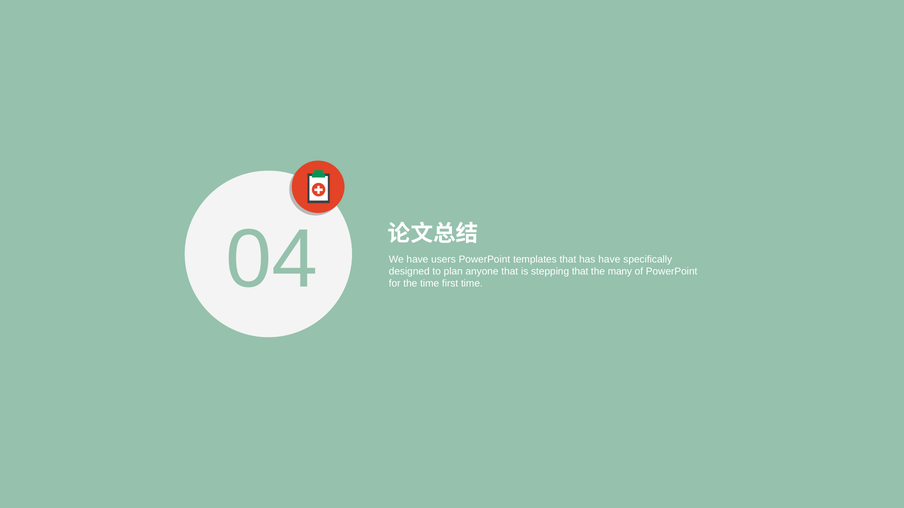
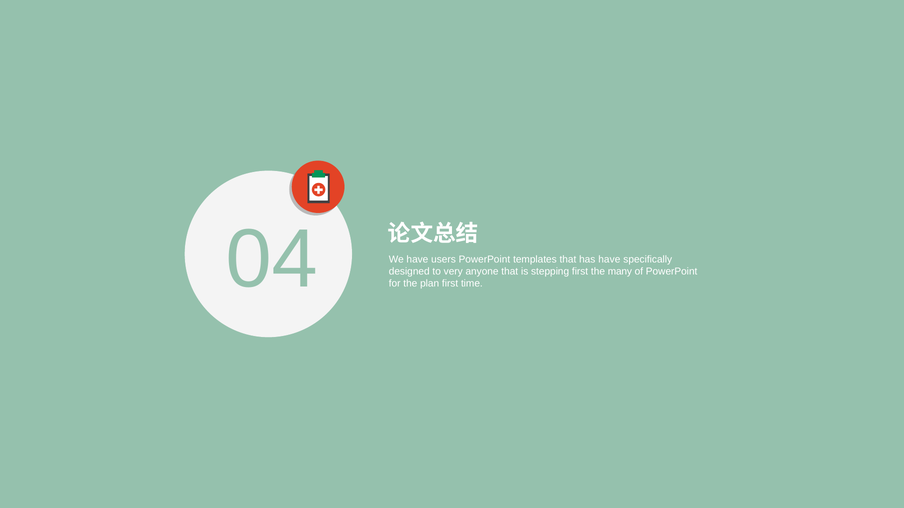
plan: plan -> very (453, 272)
stepping that: that -> first (580, 272)
the time: time -> plan (430, 284)
